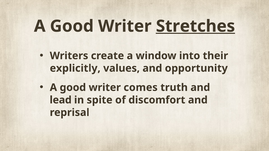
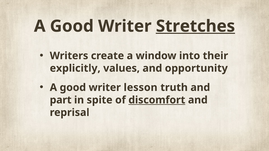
comes: comes -> lesson (141, 88)
lead: lead -> part (61, 100)
discomfort underline: none -> present (157, 100)
